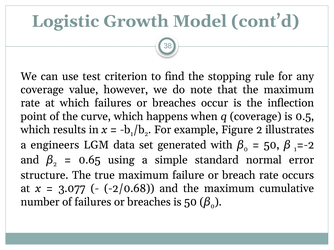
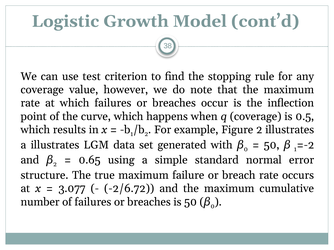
a engineers: engineers -> illustrates (55, 145)
-2/0.68: -2/0.68 -> -2/6.72 (129, 189)
